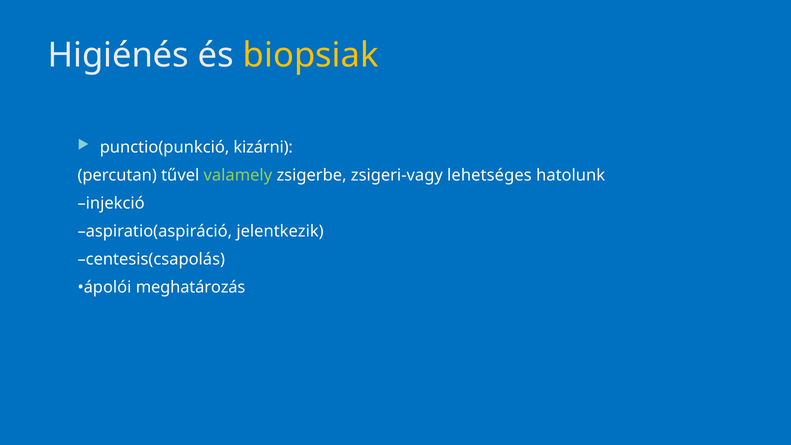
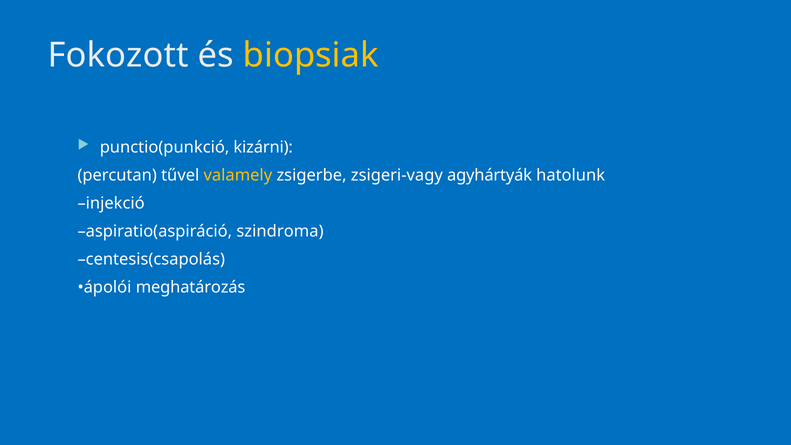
Higiénés: Higiénés -> Fokozott (118, 56)
valamely colour: light green -> yellow (238, 175)
lehetséges: lehetséges -> agyhártyák (490, 175)
jelentkezik: jelentkezik -> szindroma (280, 231)
